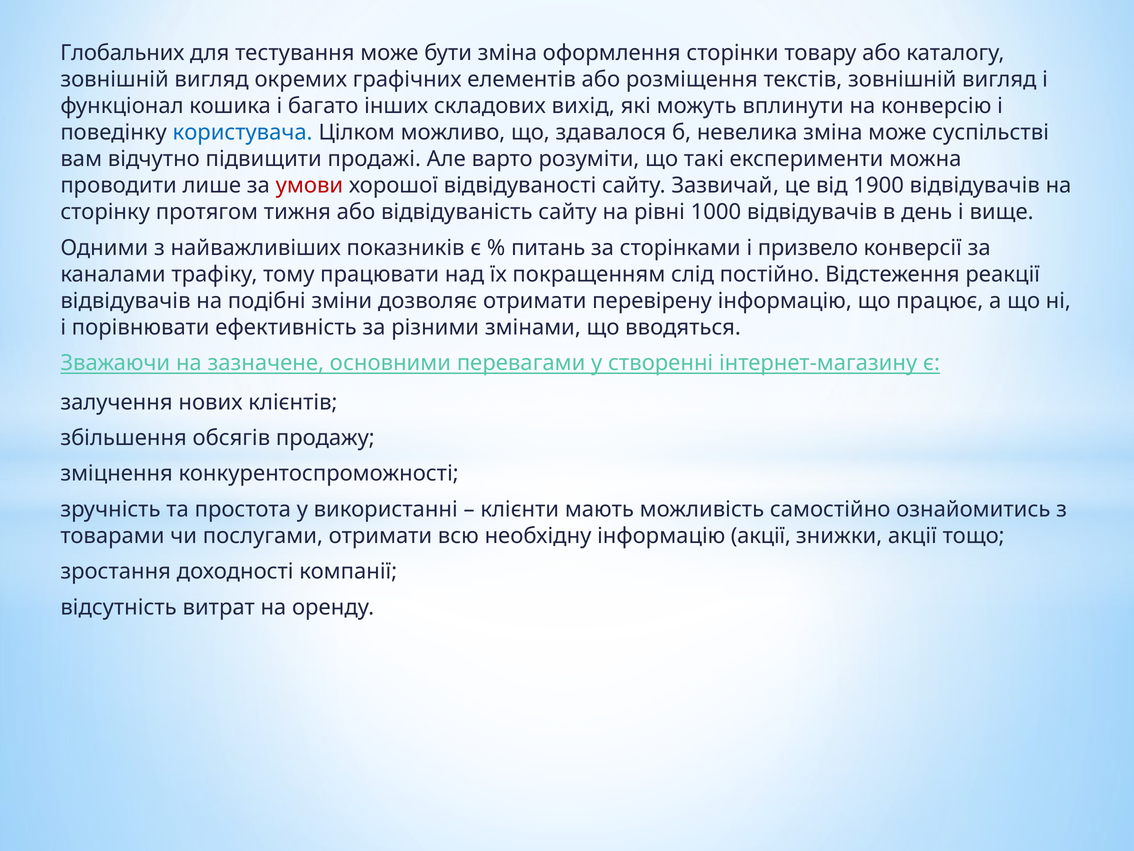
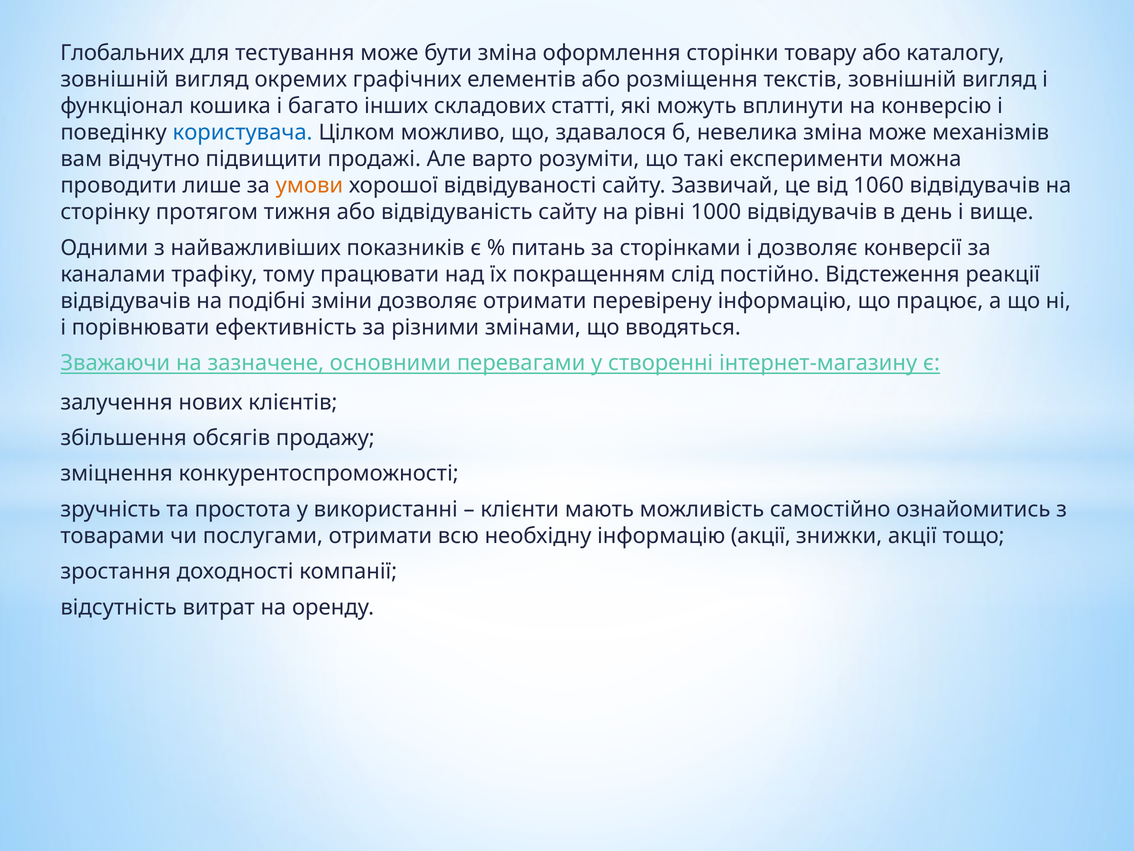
вихід: вихід -> статті (583, 106)
суспільстві: суспільстві -> механізмів (991, 132)
умови colour: red -> orange (309, 185)
1900: 1900 -> 1060 (879, 185)
і призвело: призвело -> дозволяє (808, 248)
